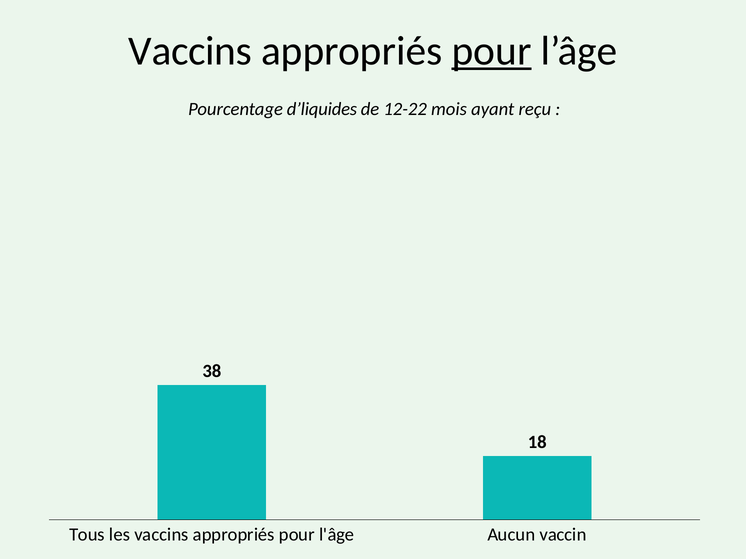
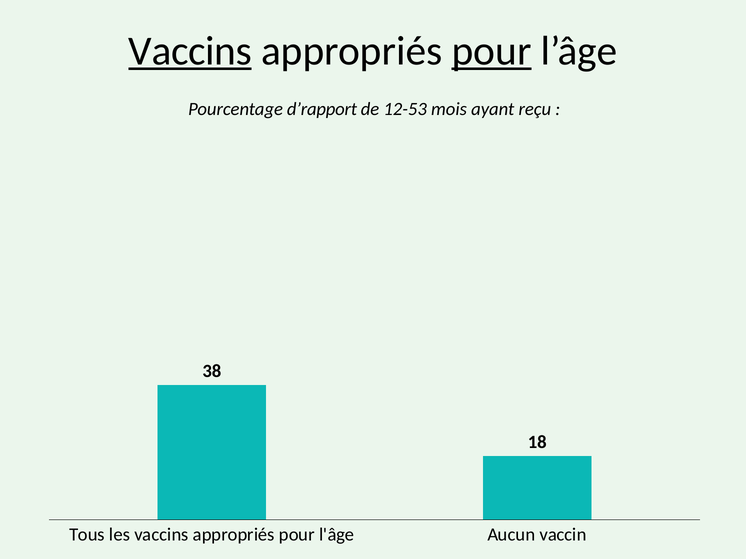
Vaccins underline: none -> present (190, 51)
d’liquides: d’liquides -> d’rapport (322, 109)
12-22: 12-22 -> 12-53 (405, 109)
